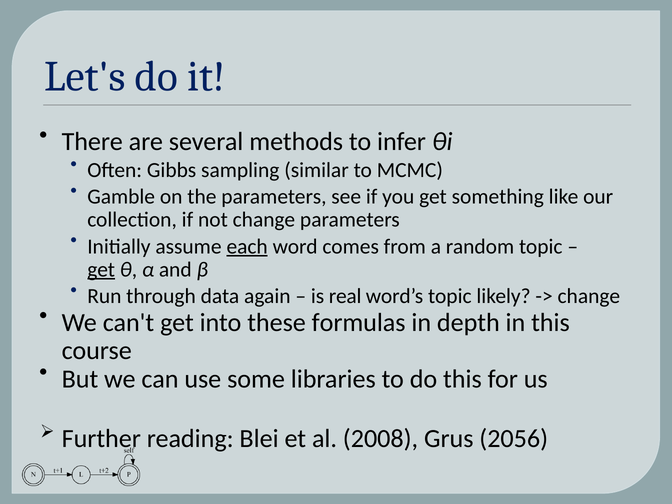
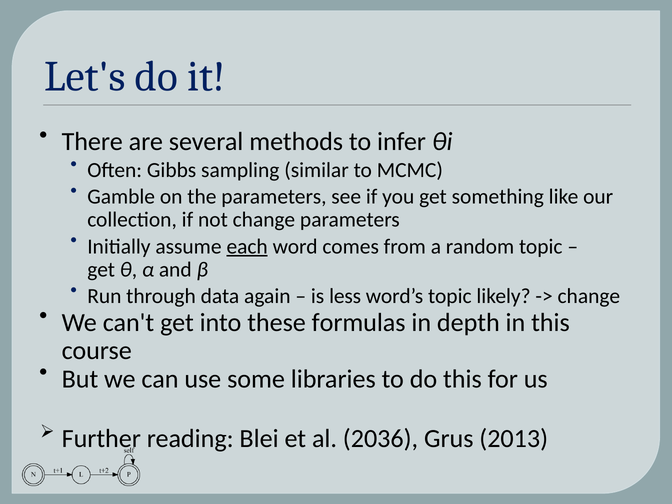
get underline: present -> none (101, 270)
real: real -> less (345, 296)
2008: 2008 -> 2036 (381, 438)
2056: 2056 -> 2013 (514, 438)
